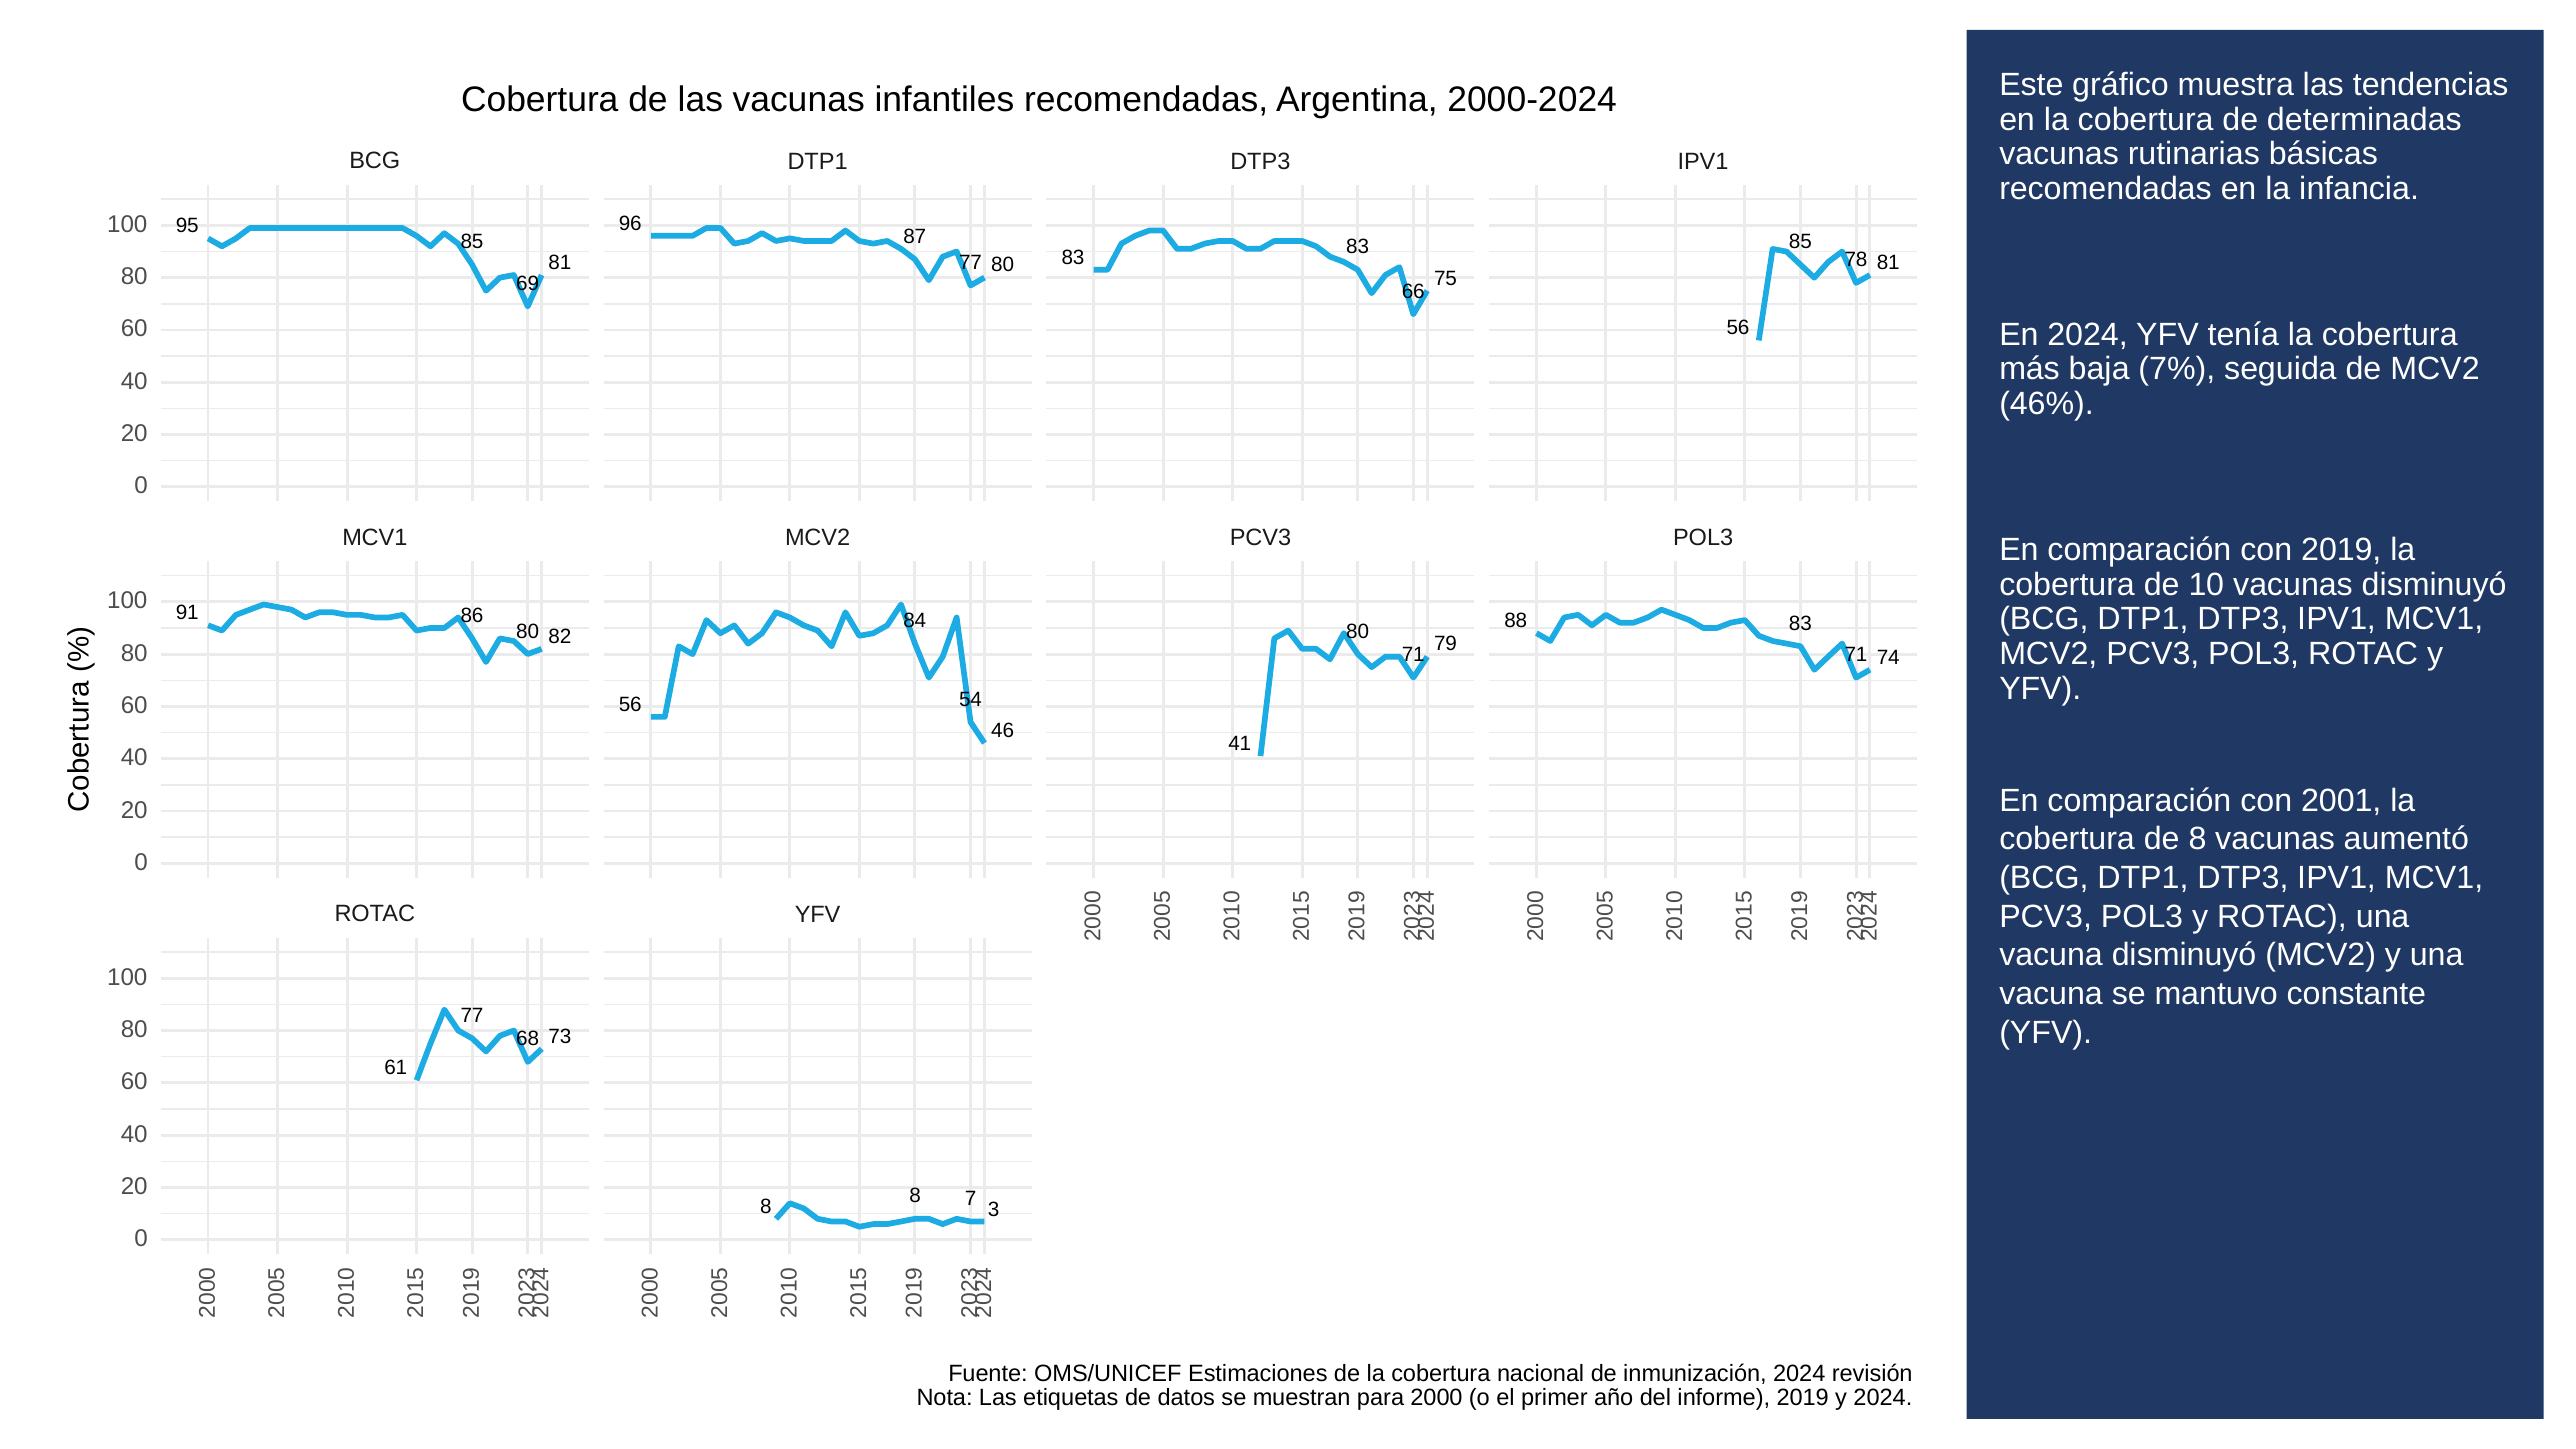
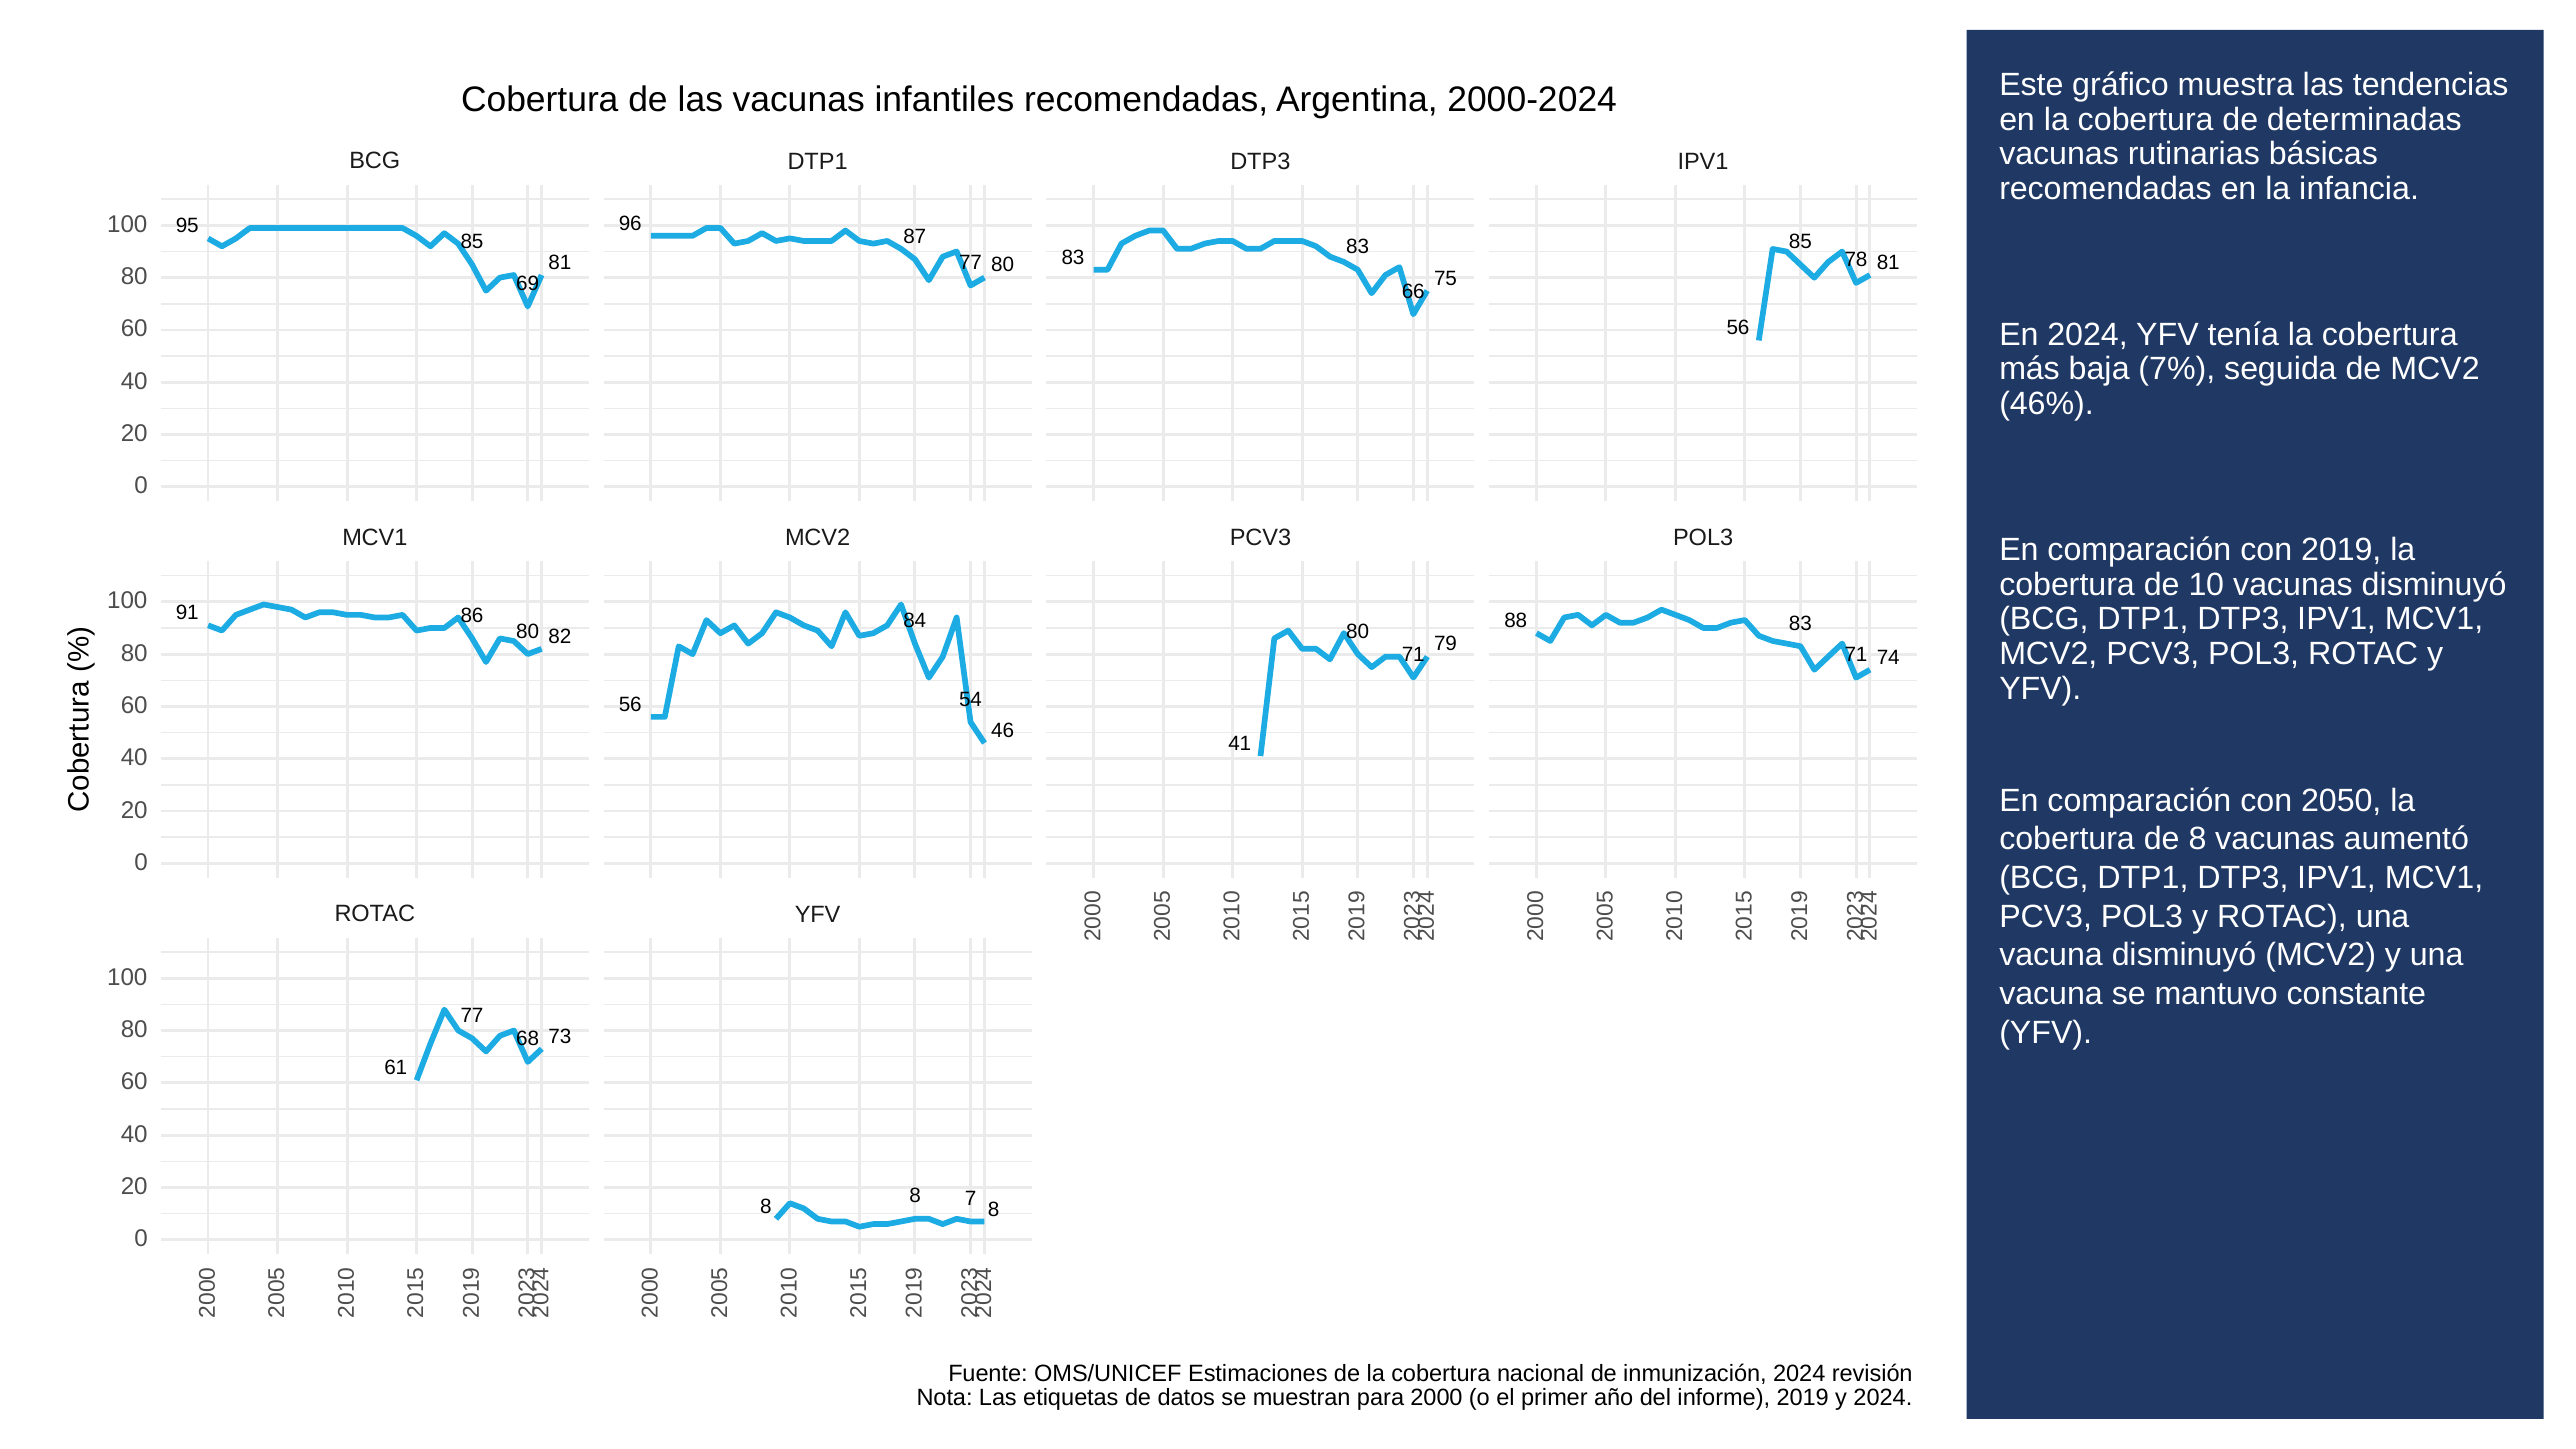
2001: 2001 -> 2050 (2341, 801)
3: 3 -> 8 (994, 1209)
